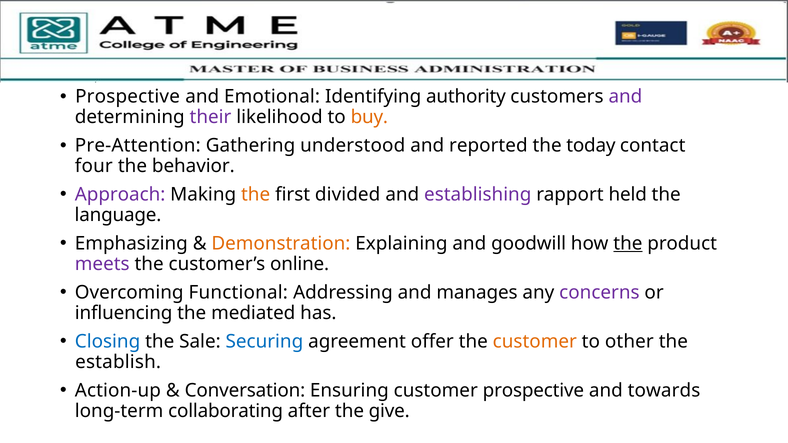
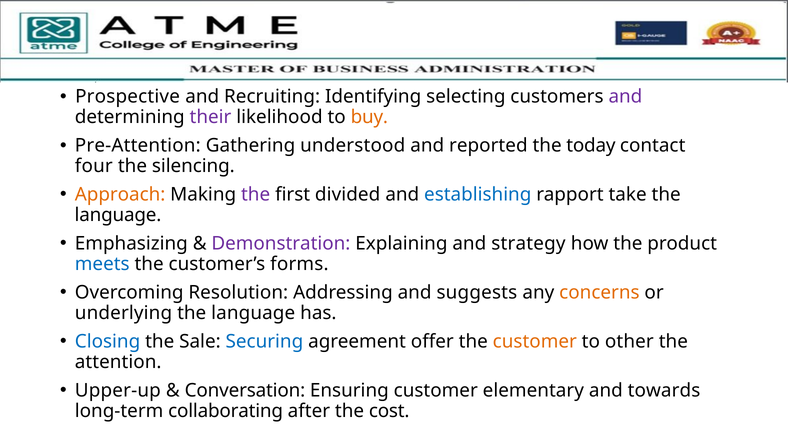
Emotional: Emotional -> Recruiting (272, 97)
authority: authority -> selecting (466, 97)
behavior: behavior -> silencing (193, 166)
Approach colour: purple -> orange (120, 195)
the colour: orange -> purple (256, 195)
establishing colour: purple -> blue (478, 195)
held: held -> take (628, 195)
Demonstration colour: orange -> purple (281, 244)
goodwill: goodwill -> strategy (528, 244)
the underline: present -> none (628, 244)
meets colour: purple -> blue (102, 264)
online: online -> forms (299, 264)
Functional: Functional -> Resolution (238, 293)
manages: manages -> suggests (477, 293)
concerns colour: purple -> orange (599, 293)
influencing: influencing -> underlying (124, 313)
mediated: mediated -> language (253, 313)
establish: establish -> attention (118, 362)
Action-up: Action-up -> Upper-up (118, 391)
customer prospective: prospective -> elementary (533, 391)
give: give -> cost (389, 411)
